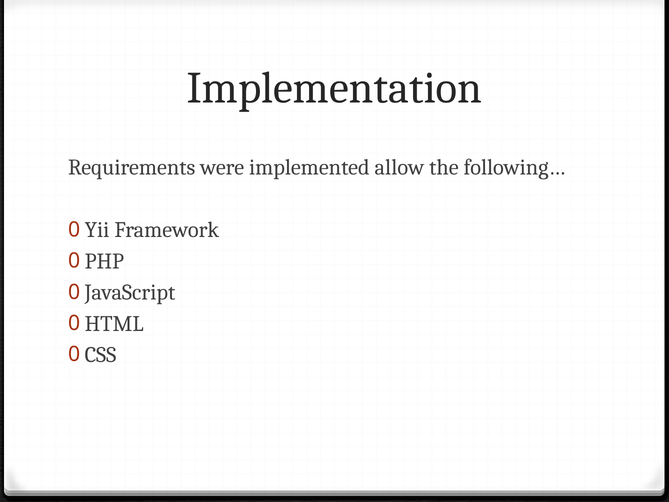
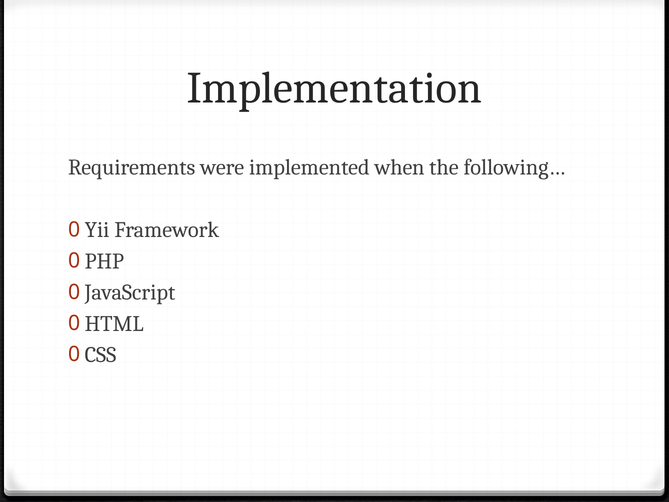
allow: allow -> when (400, 167)
